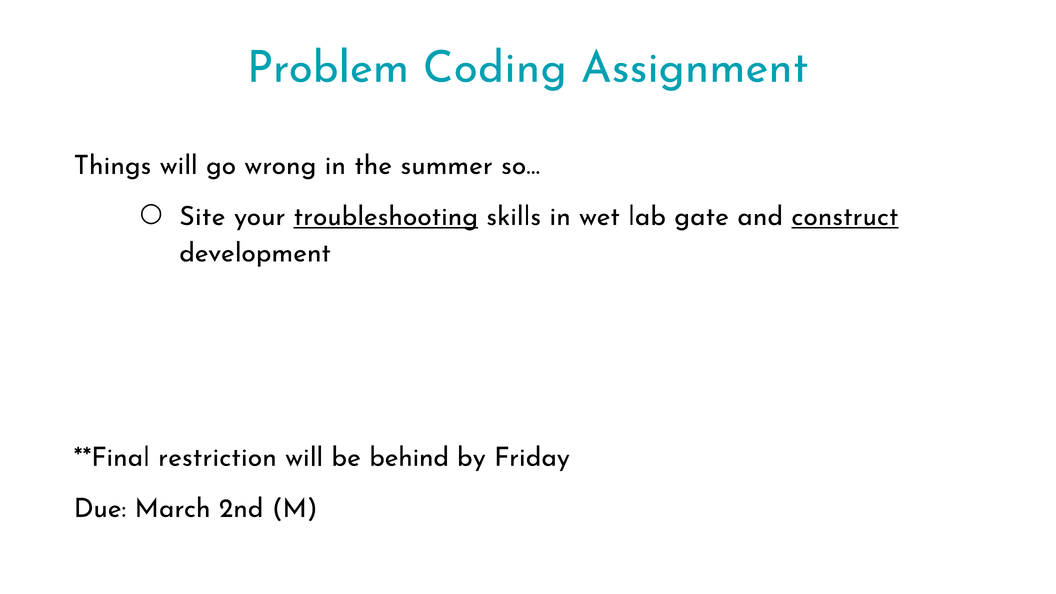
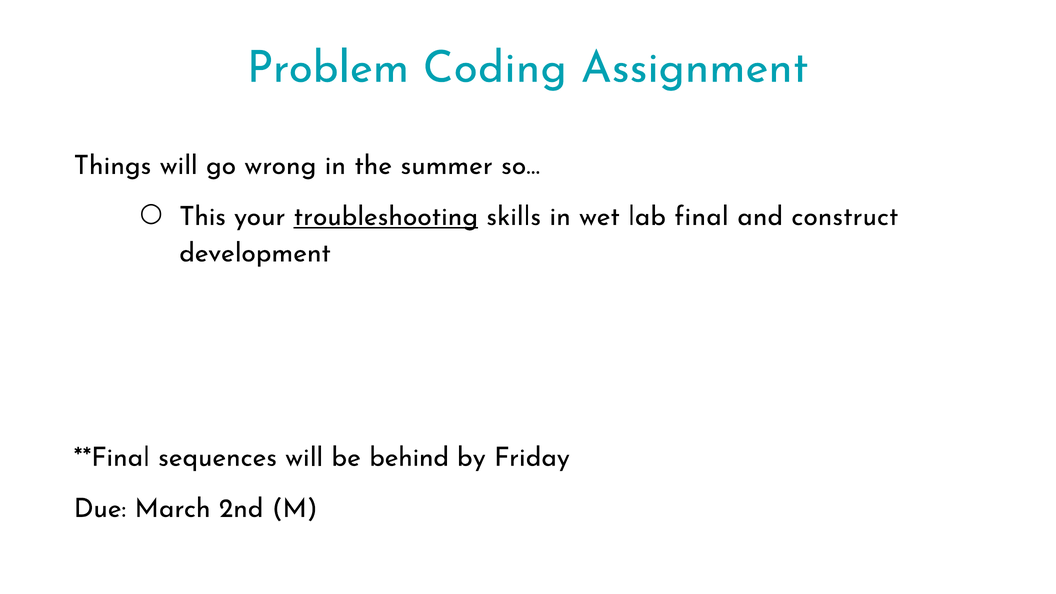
Site: Site -> This (203, 216)
gate: gate -> final (701, 216)
construct underline: present -> none (845, 216)
restriction: restriction -> sequences (218, 457)
